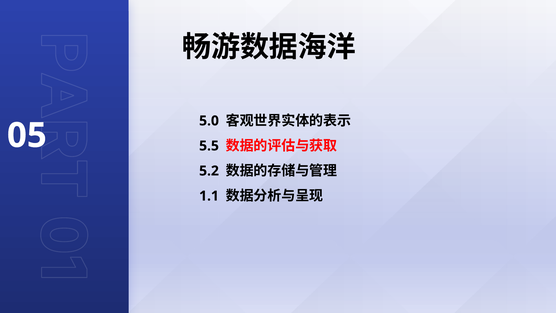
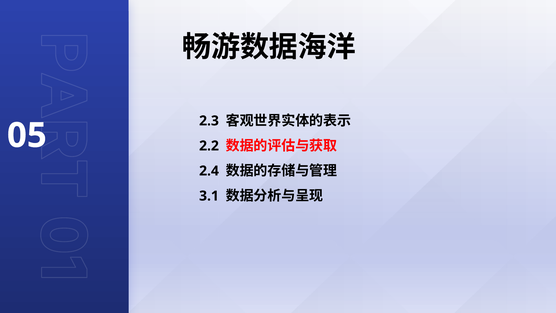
5.0: 5.0 -> 2.3 (209, 121)
5.5: 5.5 -> 2.2 (209, 146)
5.2: 5.2 -> 2.4 (209, 171)
1.1: 1.1 -> 3.1 (209, 196)
